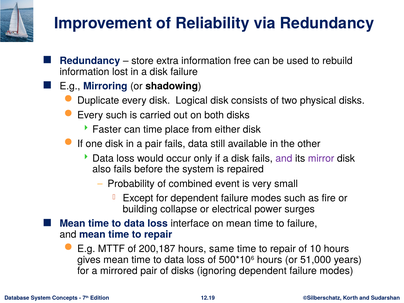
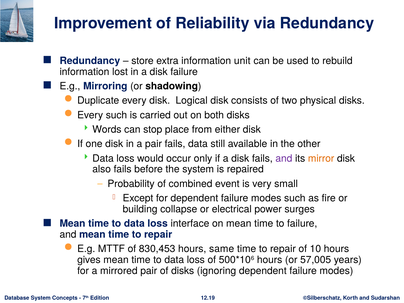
free: free -> unit (242, 61)
Faster: Faster -> Words (107, 129)
can time: time -> stop (153, 129)
mirror colour: purple -> orange (321, 158)
200,187: 200,187 -> 830,453 (157, 249)
51,000: 51,000 -> 57,005 (316, 260)
